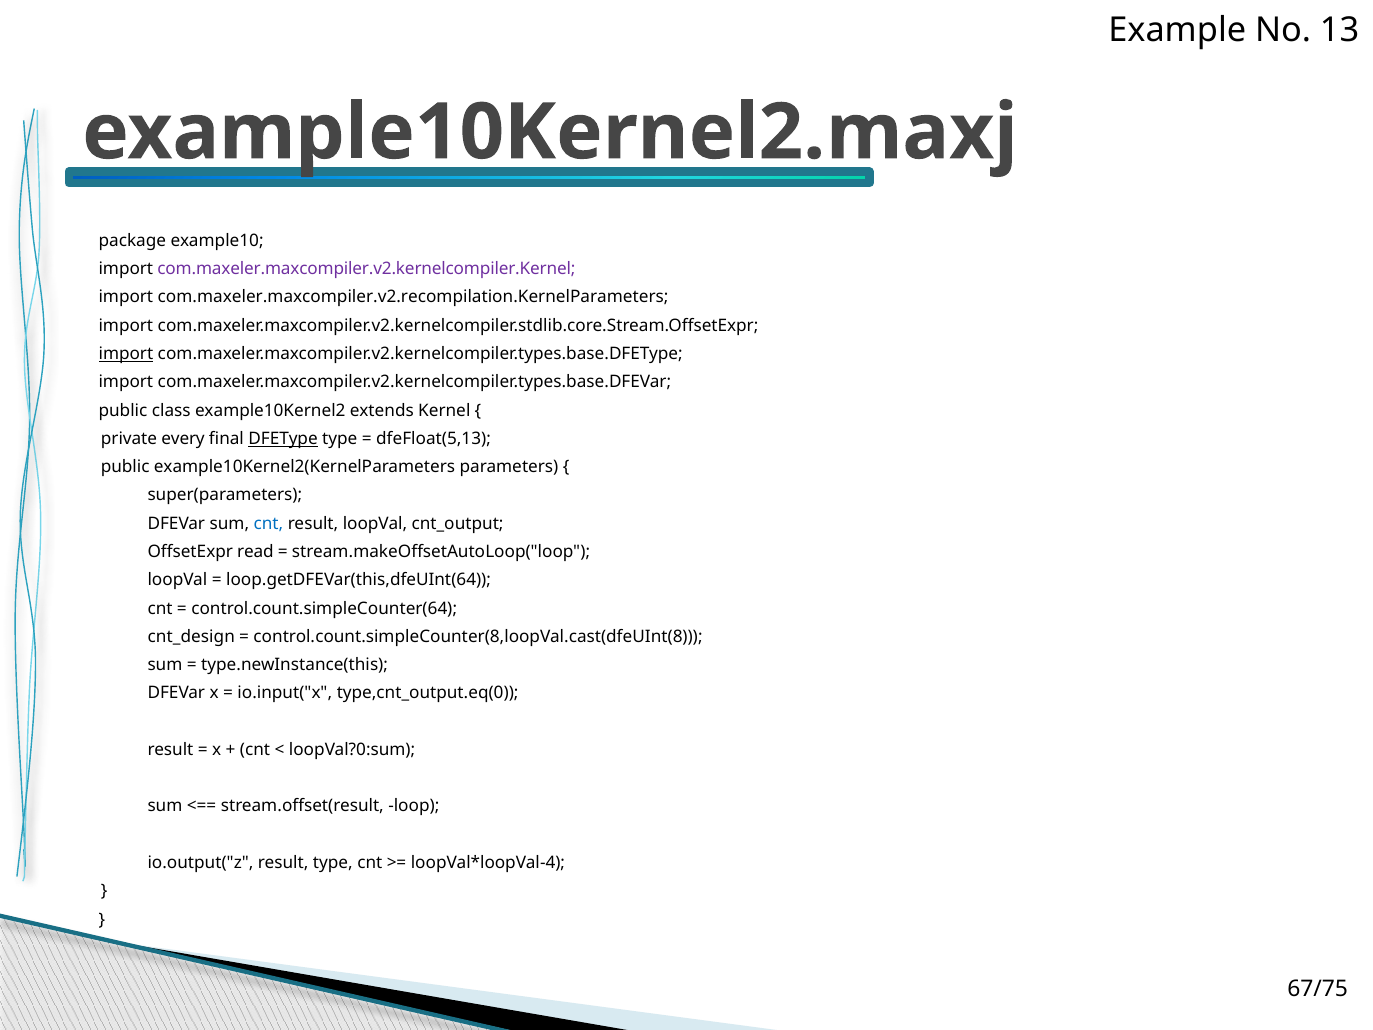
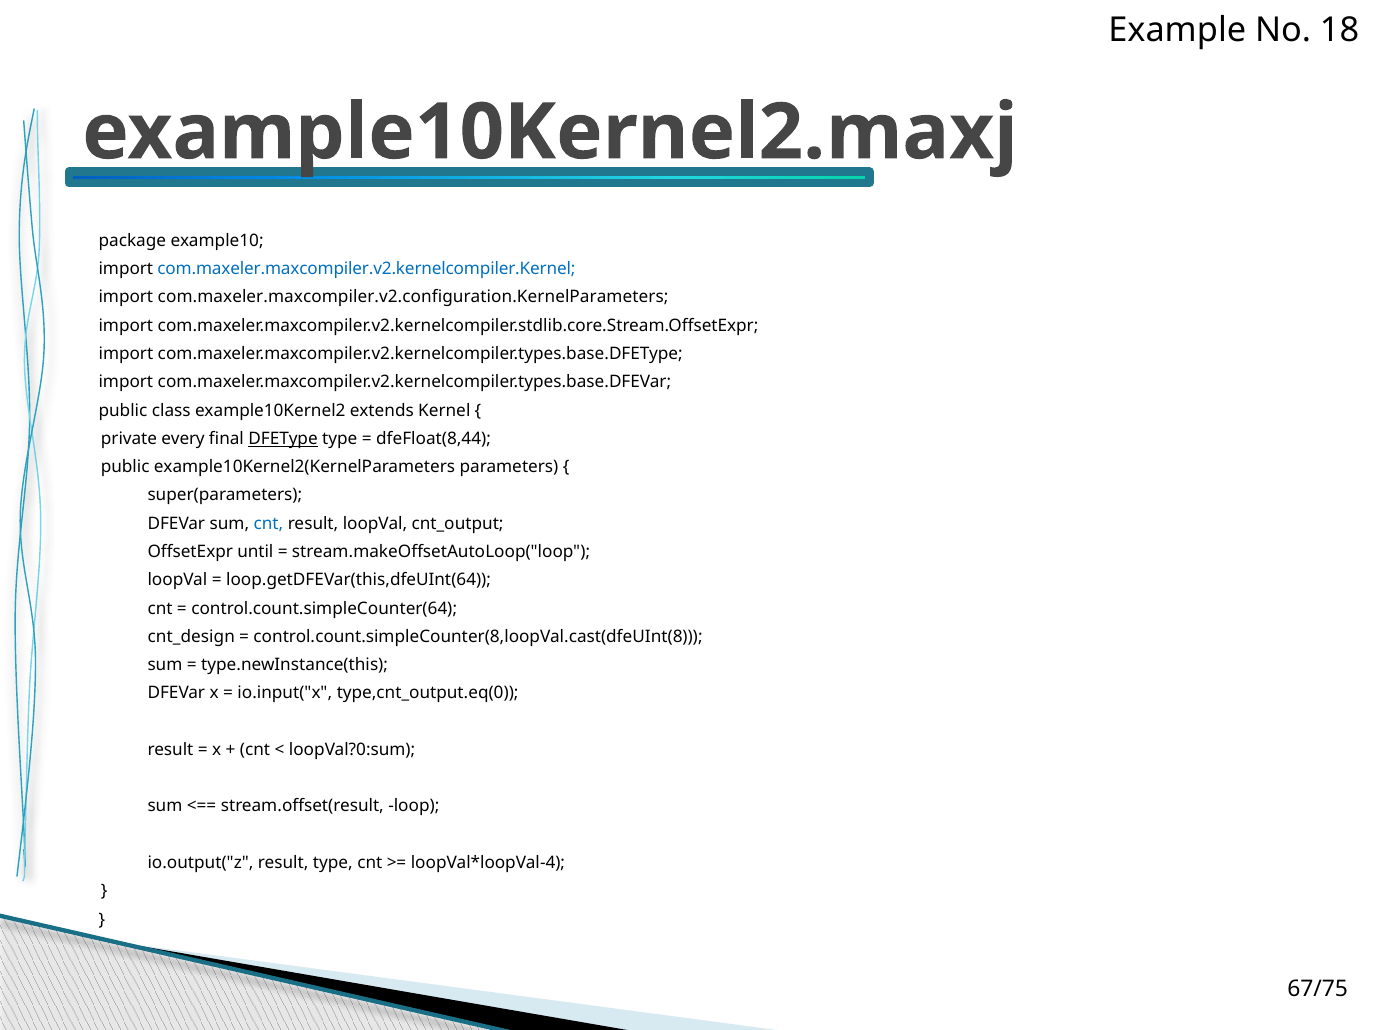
13: 13 -> 18 (1340, 30)
com.maxeler.maxcompiler.v2.kernelcompiler.Kernel colour: purple -> blue (366, 269)
com.maxeler.maxcompiler.v2.recompilation.KernelParameters: com.maxeler.maxcompiler.v2.recompilation.KernelParameters -> com.maxeler.maxcompiler.v2.configuration.KernelParameters (413, 297)
import underline: present -> none (126, 354)
dfeFloat(5,13: dfeFloat(5,13 -> dfeFloat(8,44 (434, 439)
read: read -> until (255, 552)
